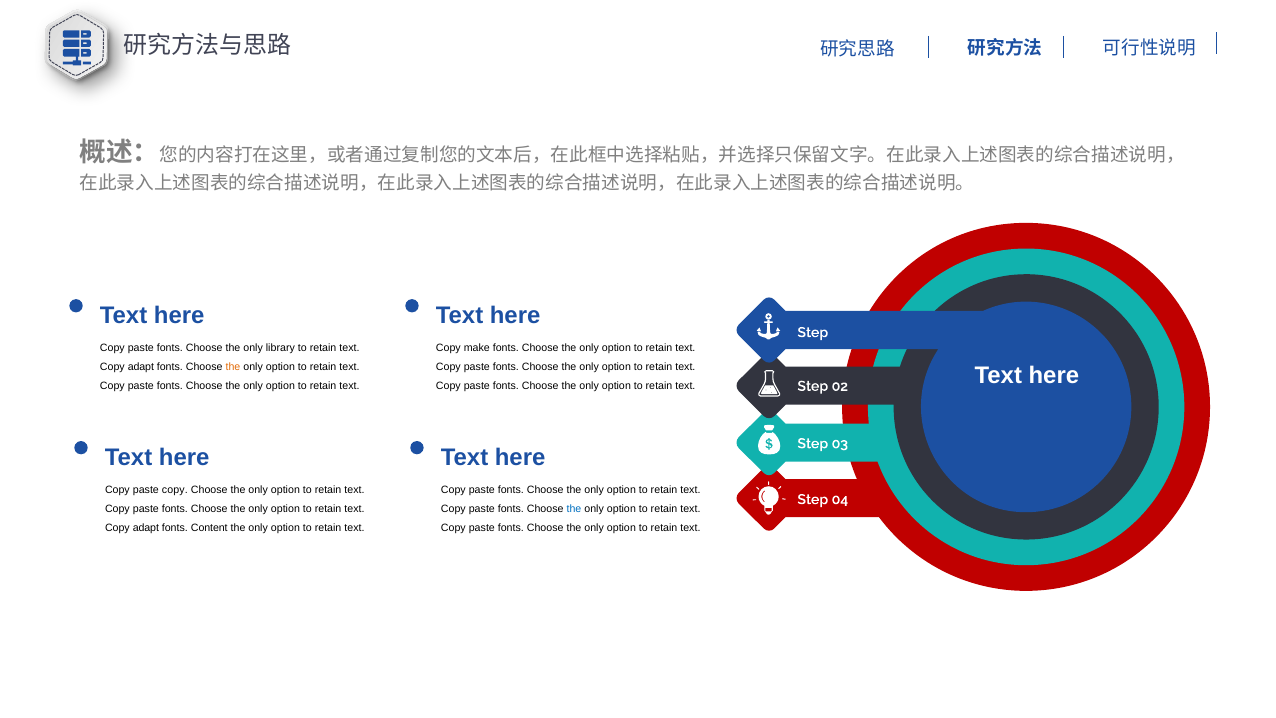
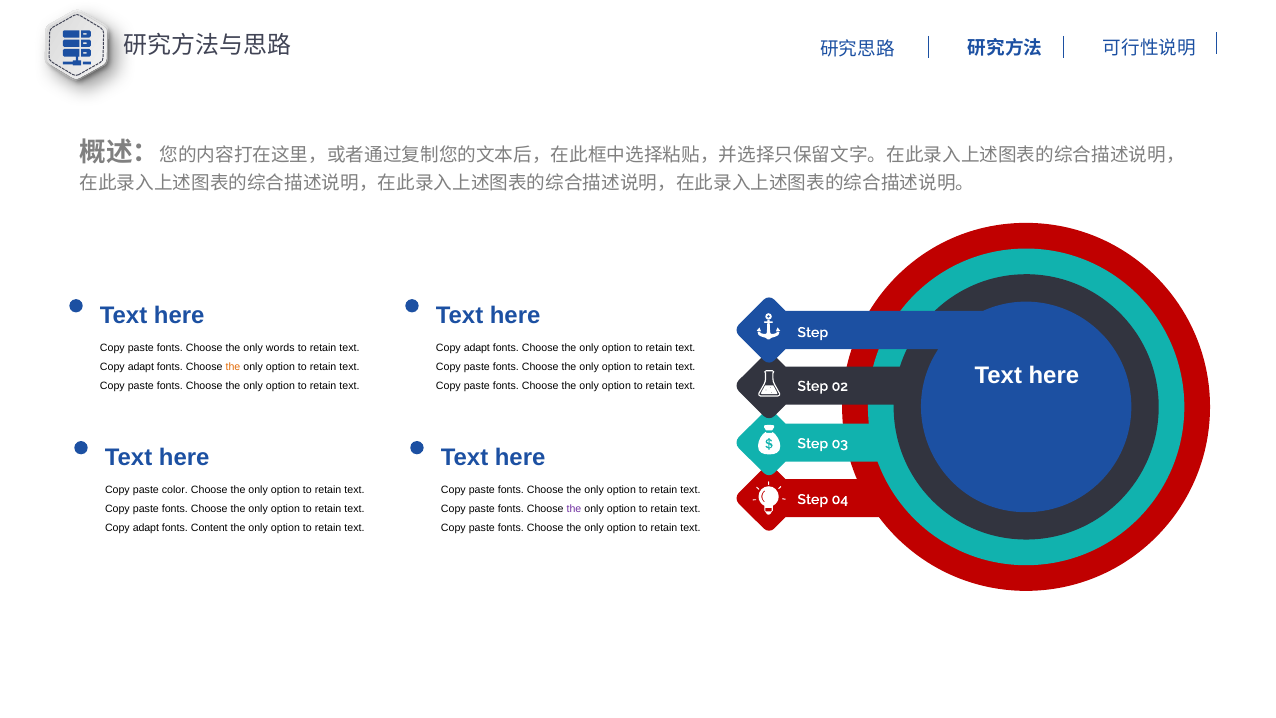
library: library -> words (280, 348)
make: make -> adapt (477, 348)
paste copy: copy -> color (175, 490)
the colour: blue -> purple (574, 509)
